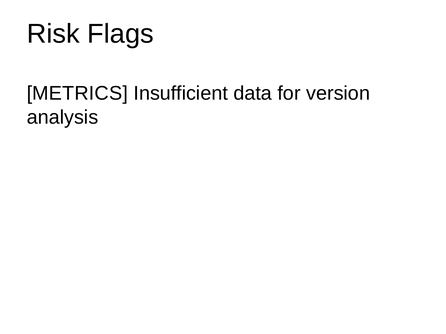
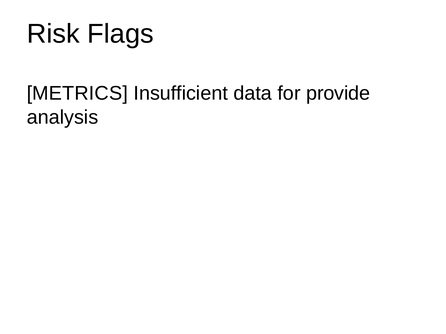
version: version -> provide (338, 94)
